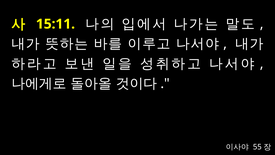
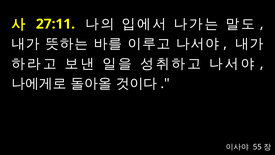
15:11: 15:11 -> 27:11 (55, 24)
